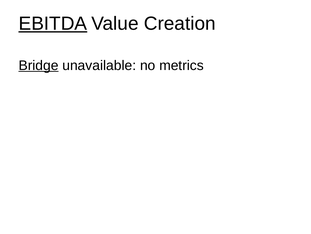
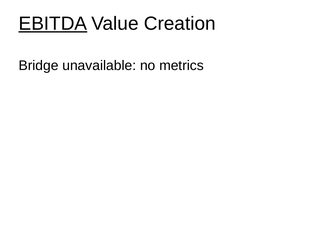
Bridge underline: present -> none (39, 65)
